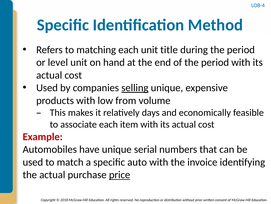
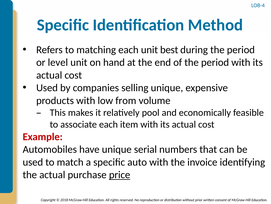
title: title -> best (169, 50)
selling underline: present -> none (135, 88)
days: days -> pool (151, 112)
